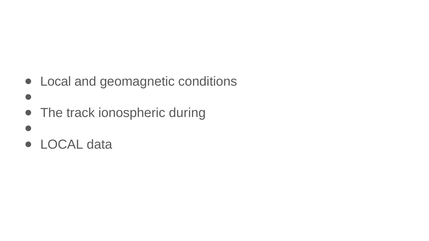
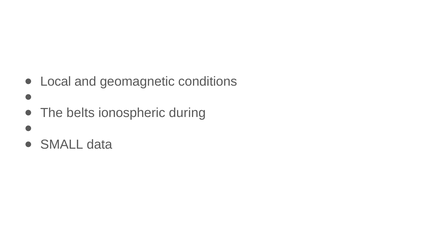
track: track -> belts (81, 113)
LOCAL: LOCAL -> SMALL (62, 145)
